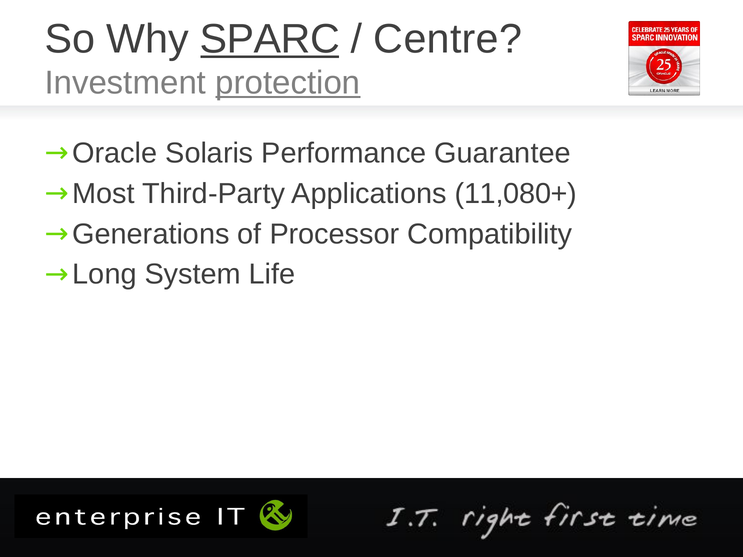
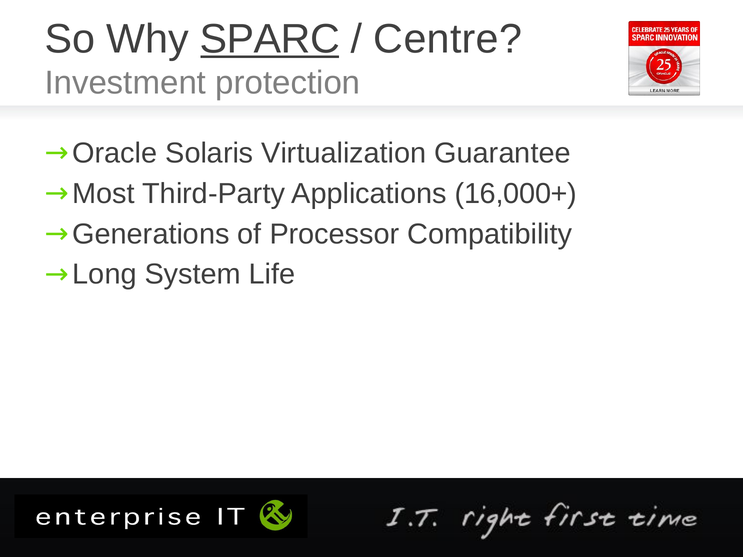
protection underline: present -> none (288, 83)
Performance: Performance -> Virtualization (344, 153)
11,080+: 11,080+ -> 16,000+ (516, 194)
